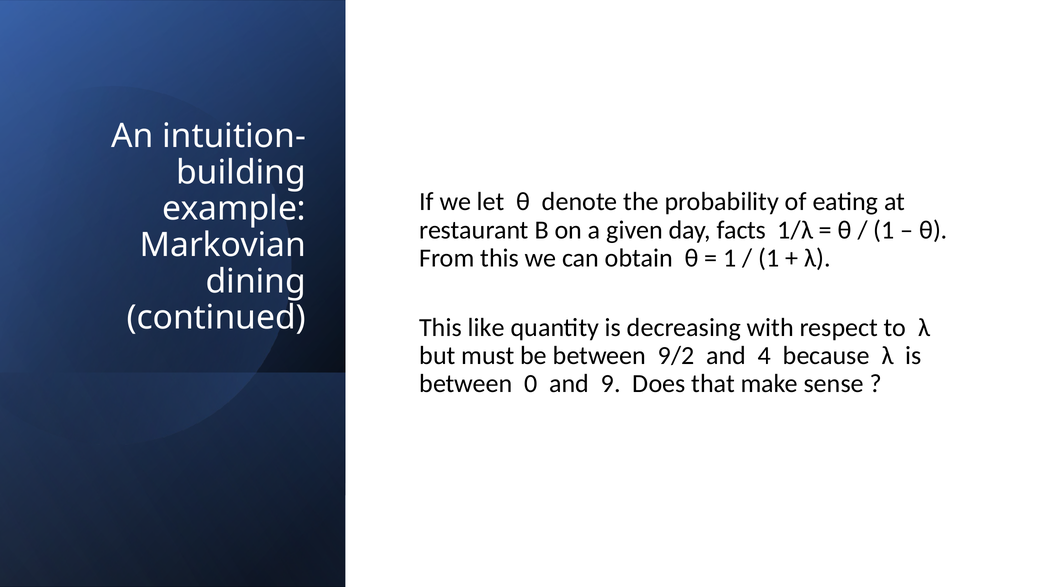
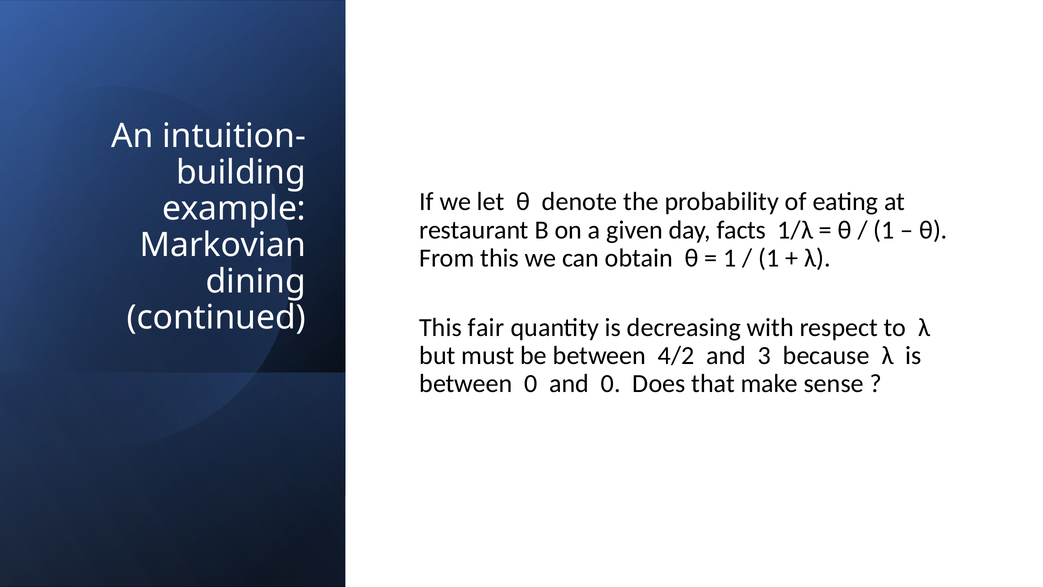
like: like -> fair (486, 327)
9/2: 9/2 -> 4/2 (676, 355)
4: 4 -> 3 (764, 355)
and 9: 9 -> 0 (611, 384)
